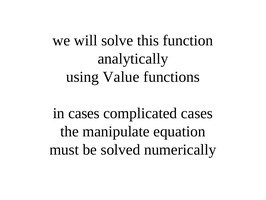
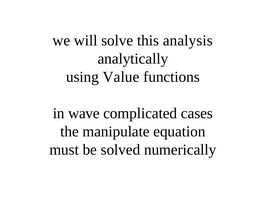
function: function -> analysis (188, 40)
in cases: cases -> wave (84, 113)
